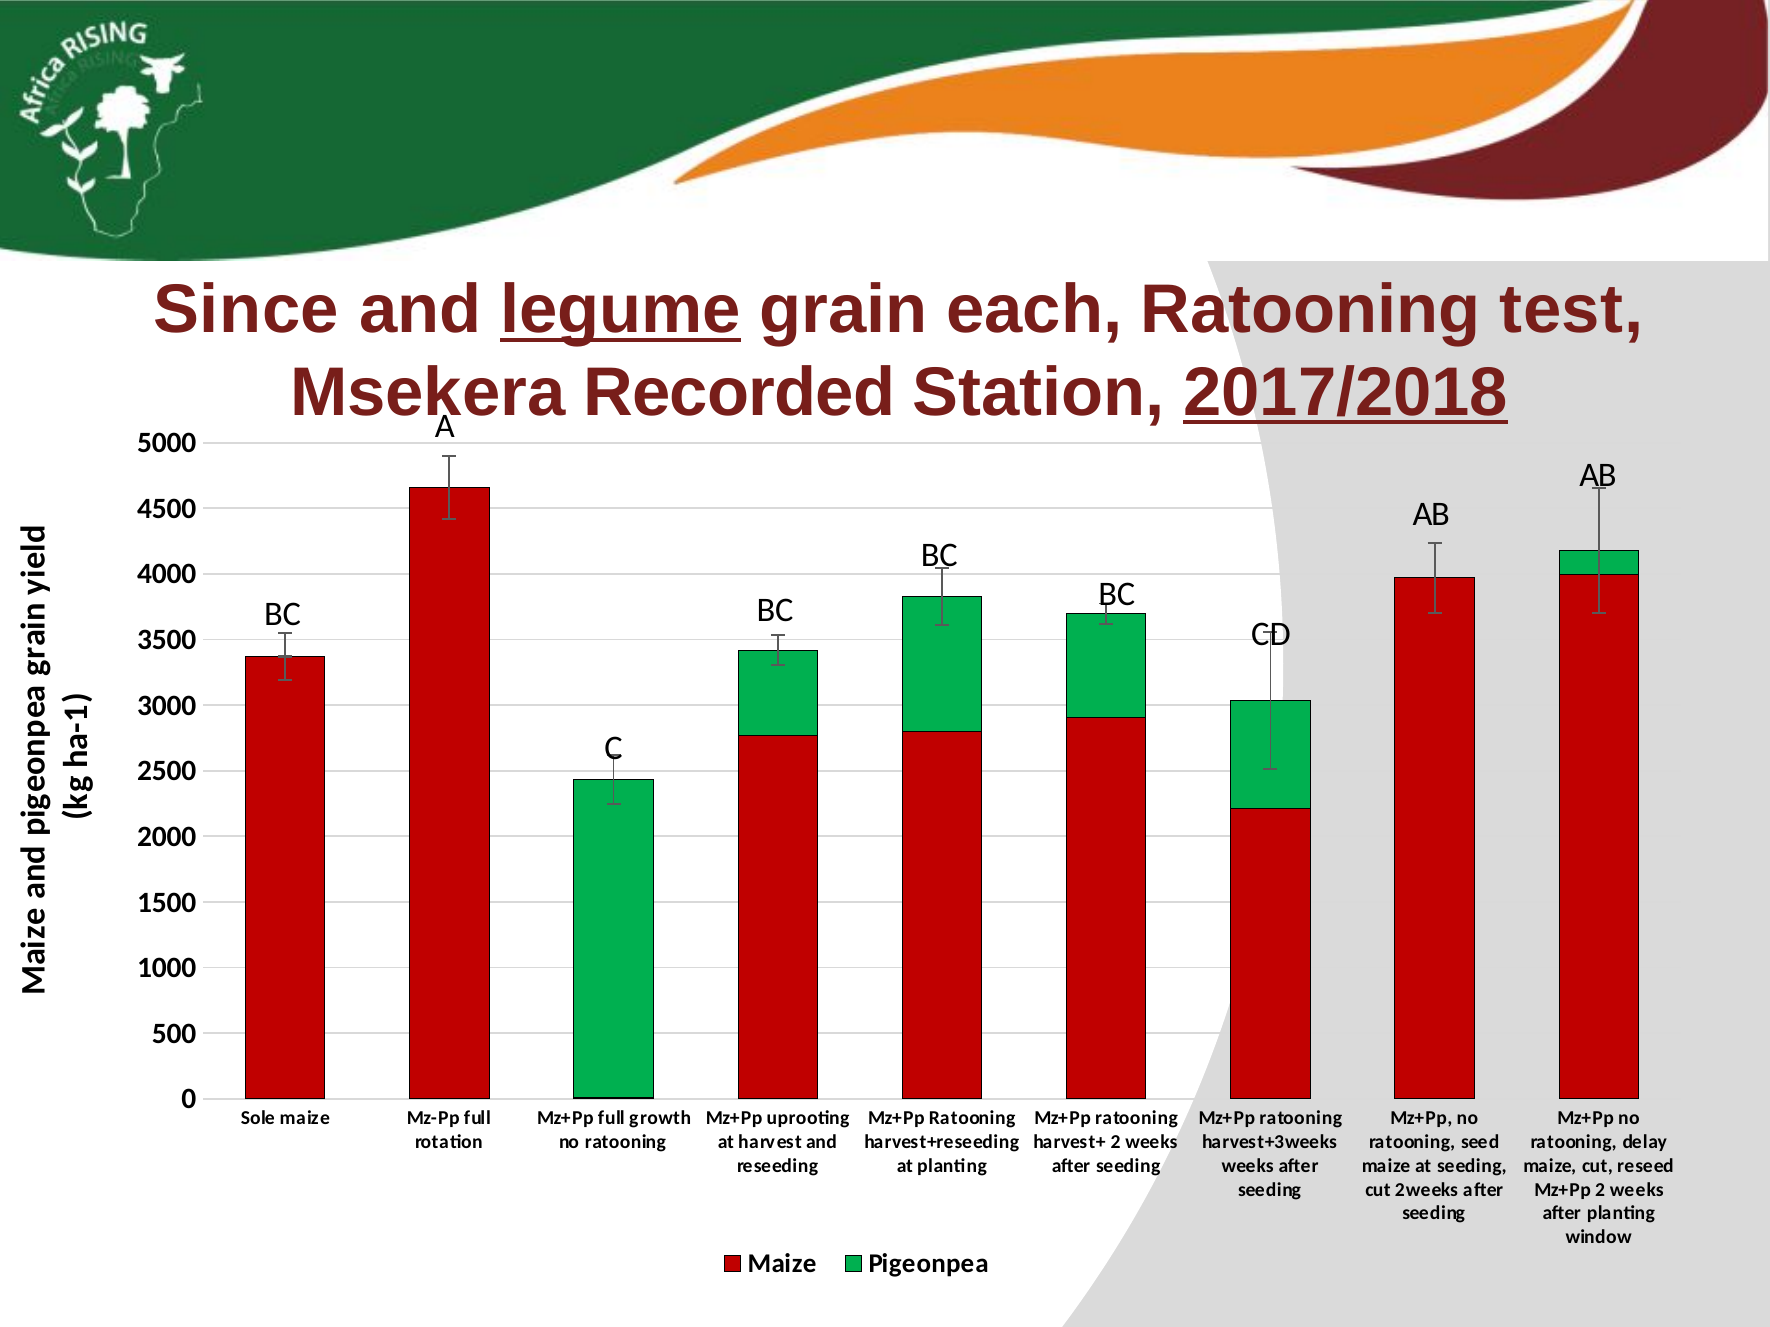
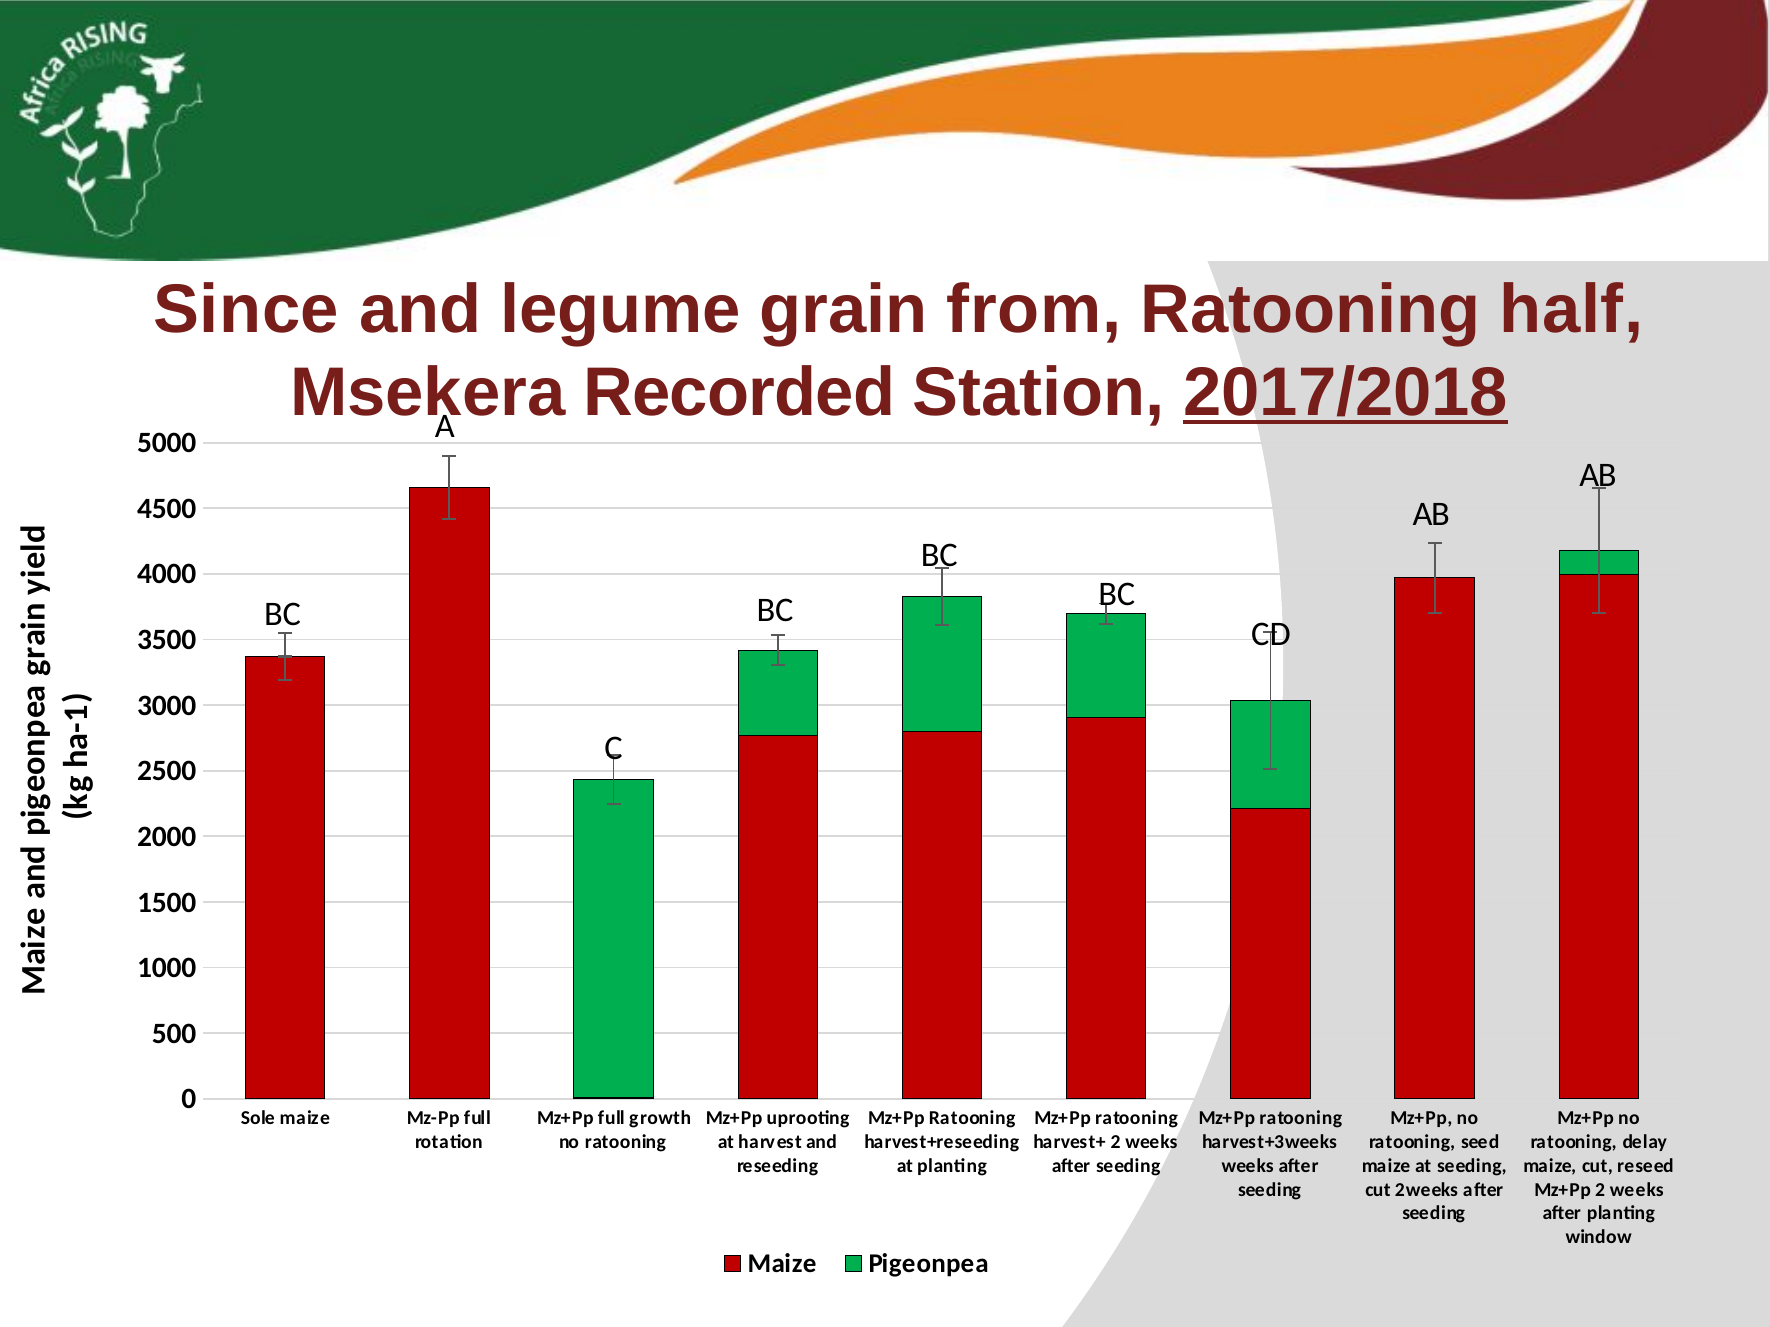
legume underline: present -> none (620, 310)
each: each -> from (1034, 310)
test: test -> half (1572, 310)
